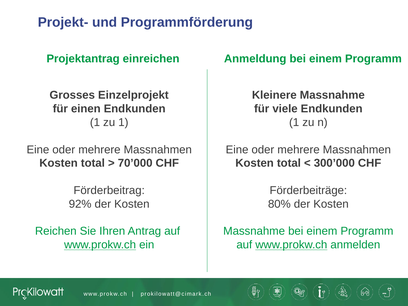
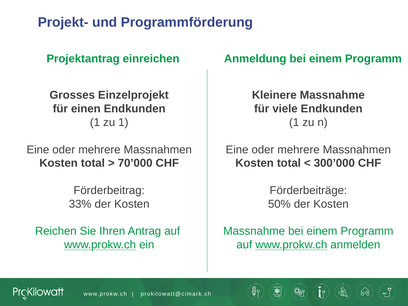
92%: 92% -> 33% (80, 204)
80%: 80% -> 50% (279, 204)
